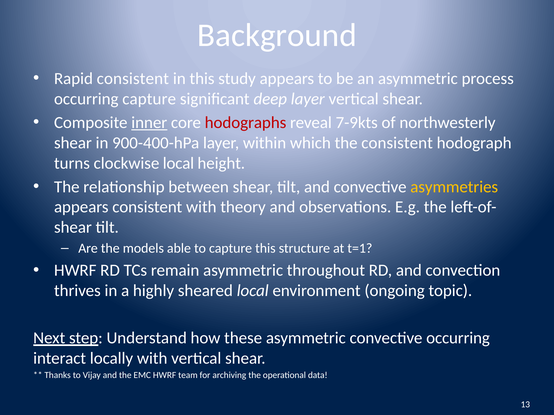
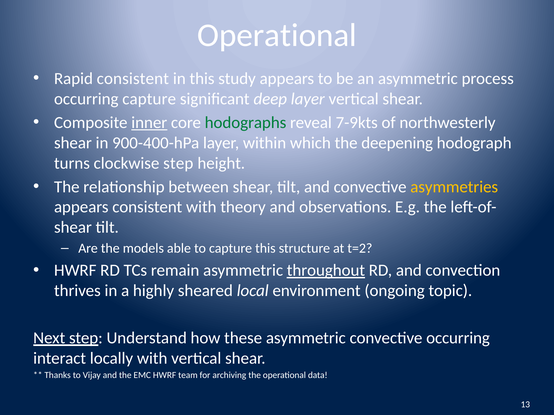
Background: Background -> Operational (277, 35)
hodographs colour: red -> green (246, 123)
the consistent: consistent -> deepening (397, 143)
clockwise local: local -> step (178, 163)
t=1: t=1 -> t=2 (360, 249)
throughout underline: none -> present (326, 271)
